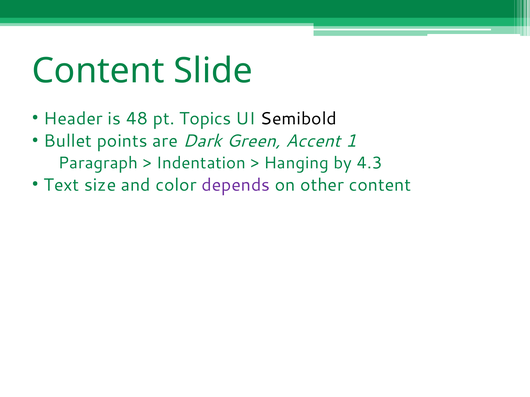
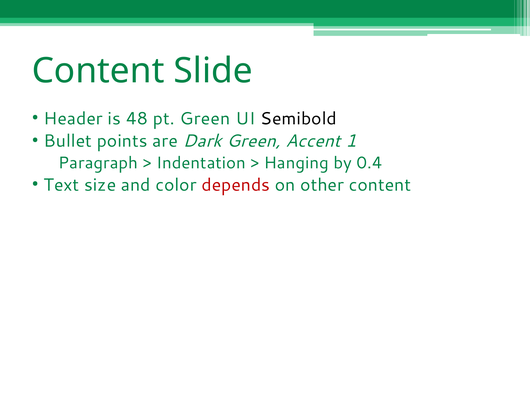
pt Topics: Topics -> Green (205, 119)
4.3: 4.3 -> 0.4 (370, 163)
depends colour: purple -> red (236, 185)
